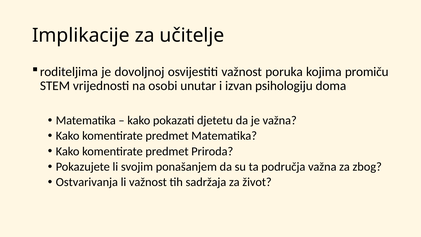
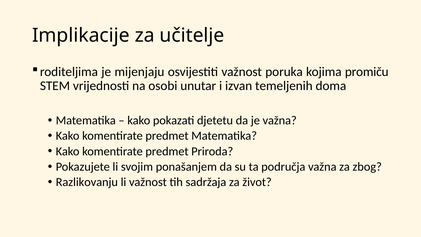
dovoljnoj: dovoljnoj -> mijenjaju (139, 72)
psihologiju: psihologiju -> temeljenih (284, 86)
Ostvarivanja: Ostvarivanja -> Razlikovanju (87, 182)
